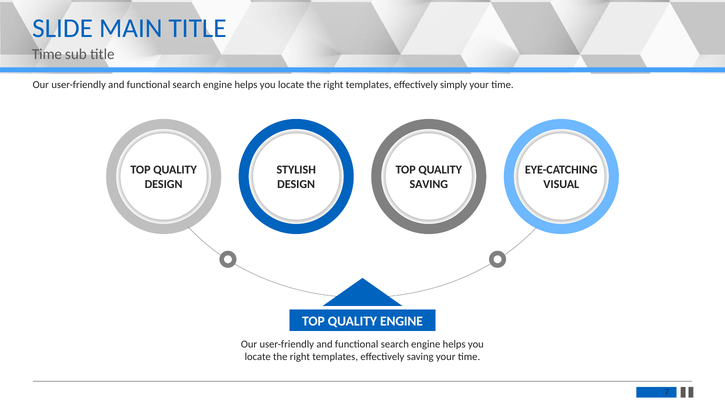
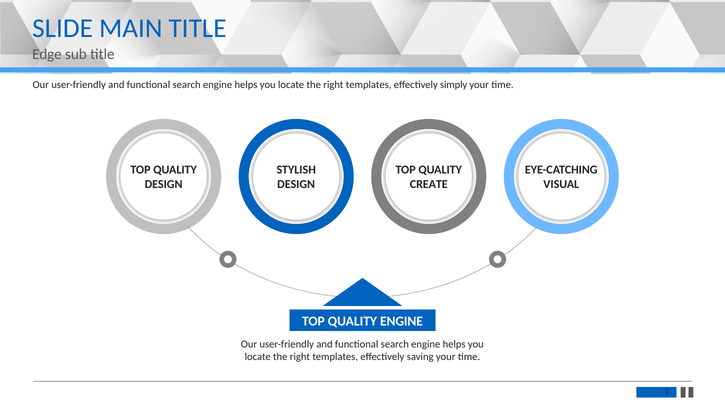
Time: Time -> Edge (47, 54)
SAVING: SAVING -> CREATE (429, 184)
